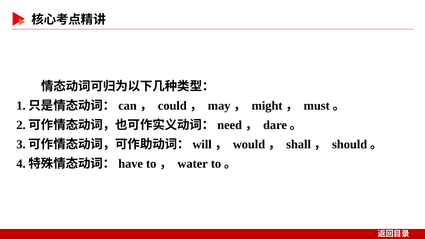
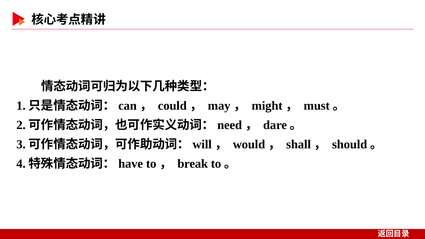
water: water -> break (193, 164)
